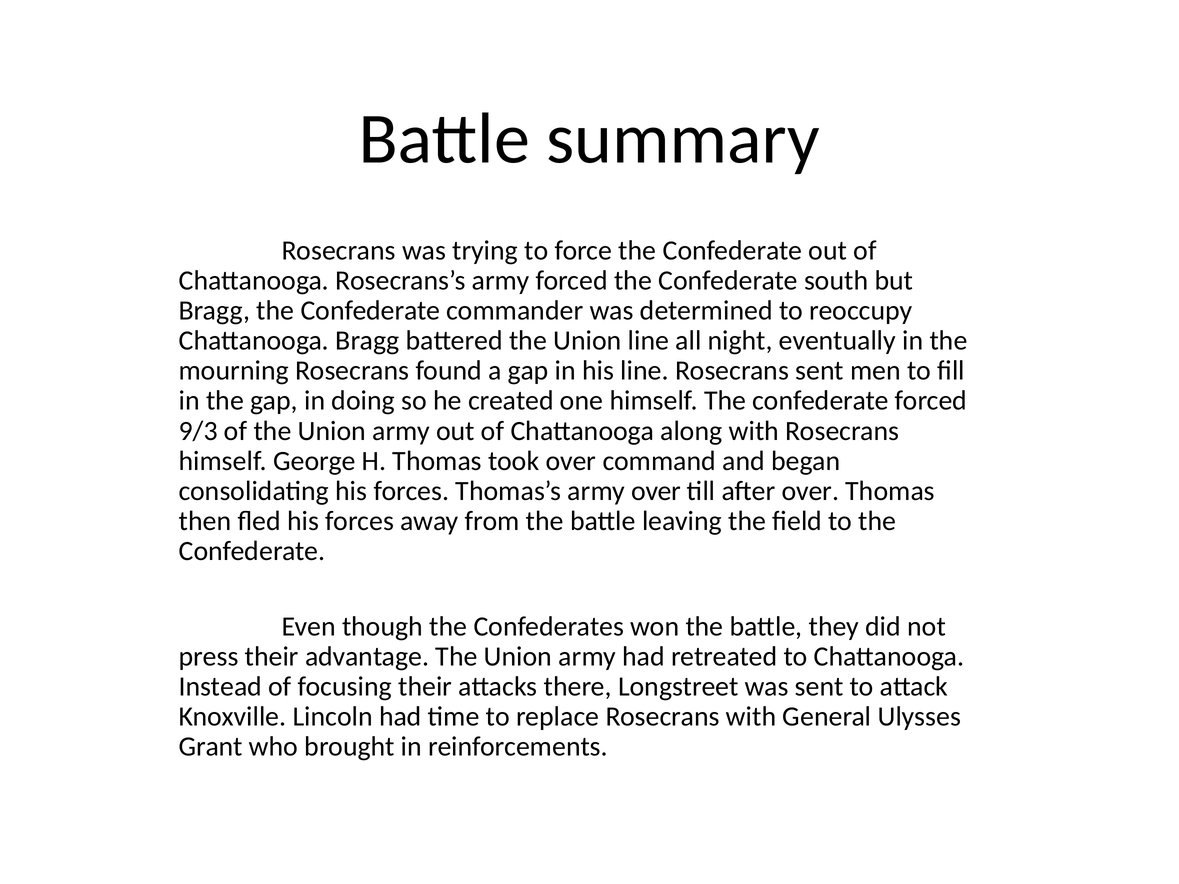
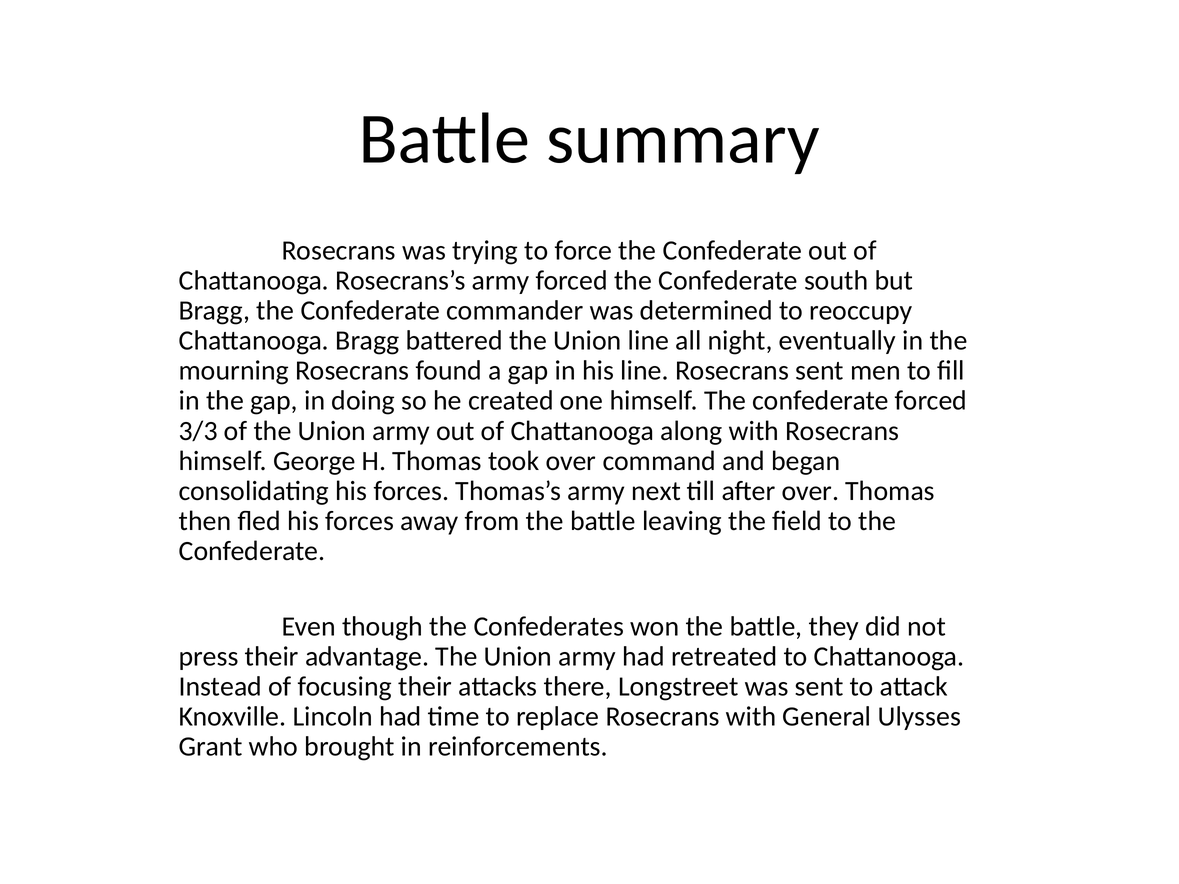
9/3: 9/3 -> 3/3 (198, 431)
army over: over -> next (656, 491)
